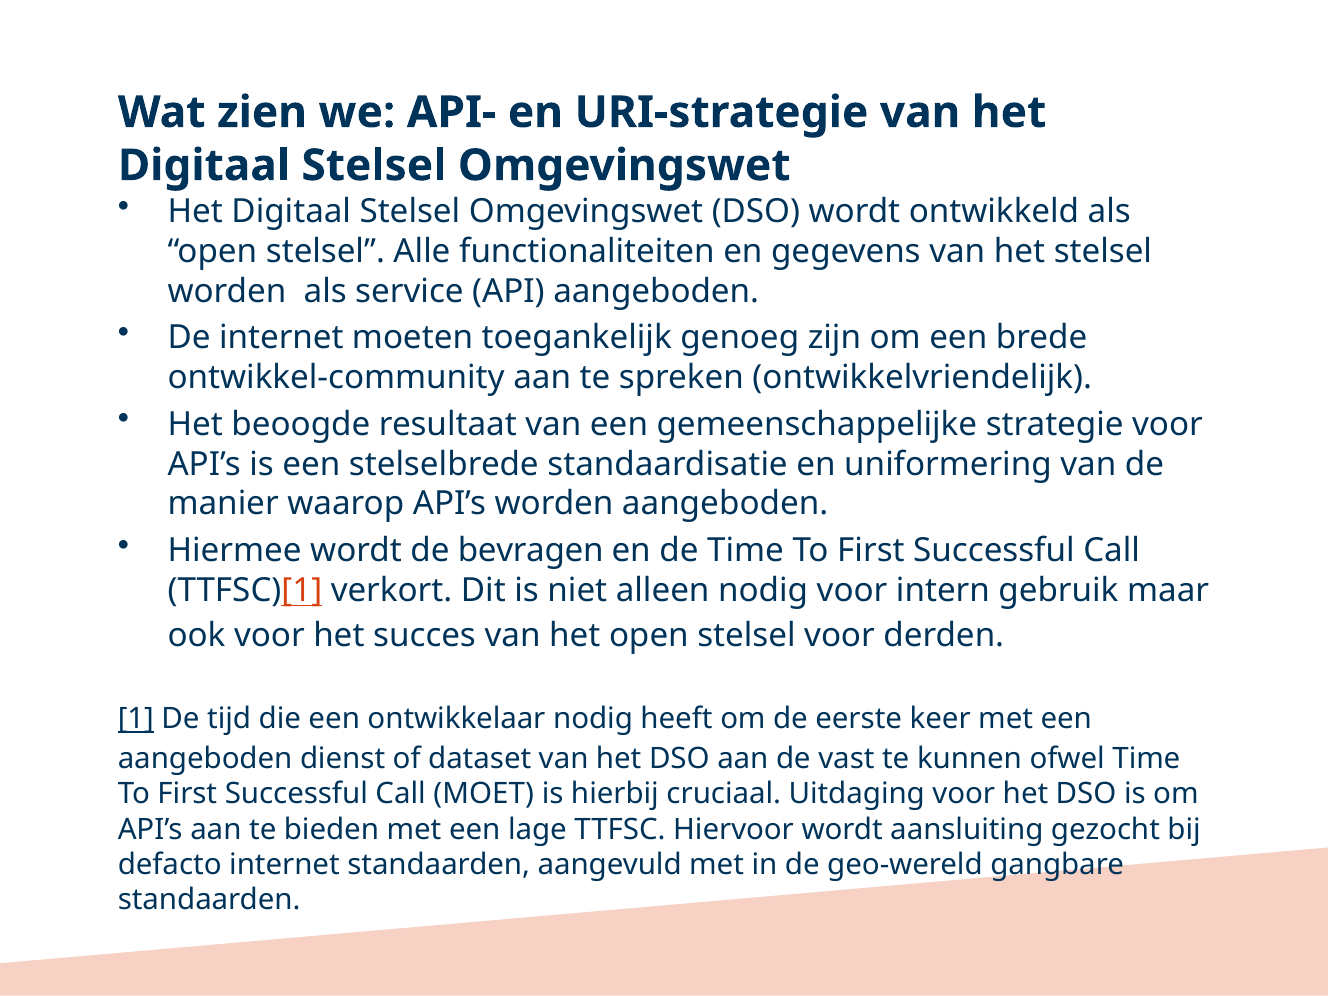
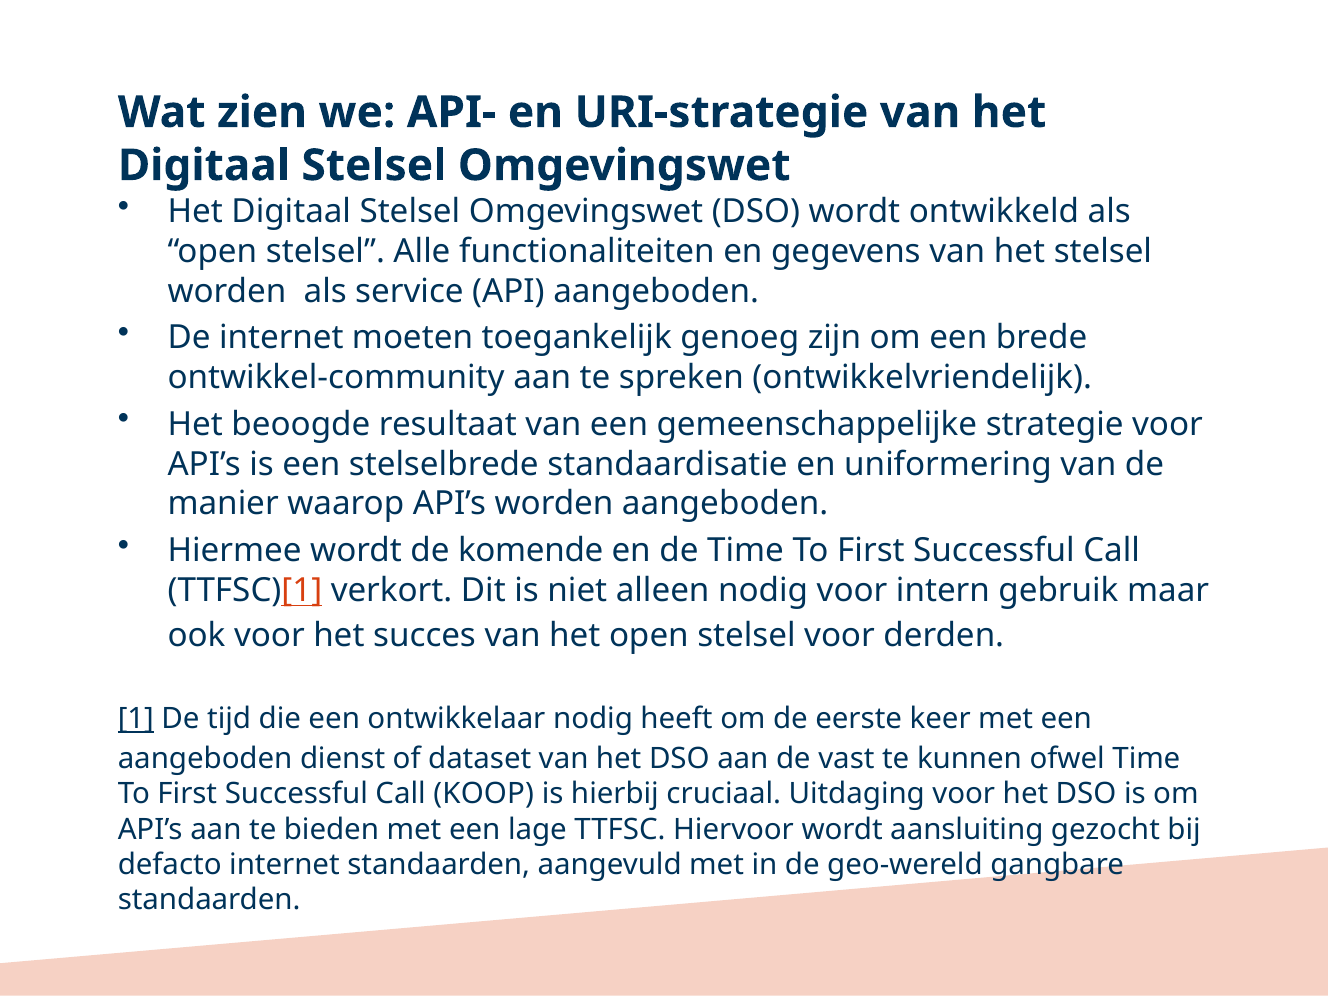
bevragen: bevragen -> komende (531, 551)
MOET: MOET -> KOOP (484, 794)
